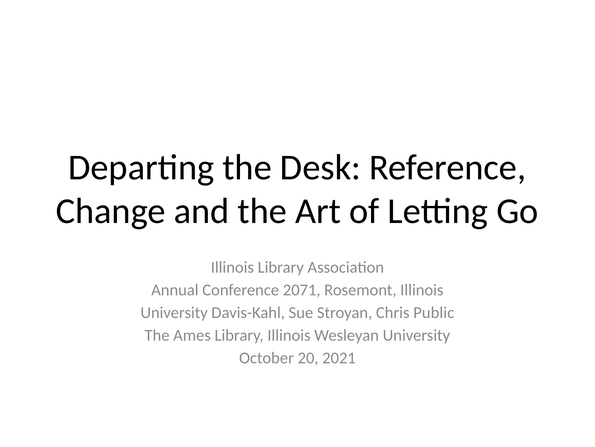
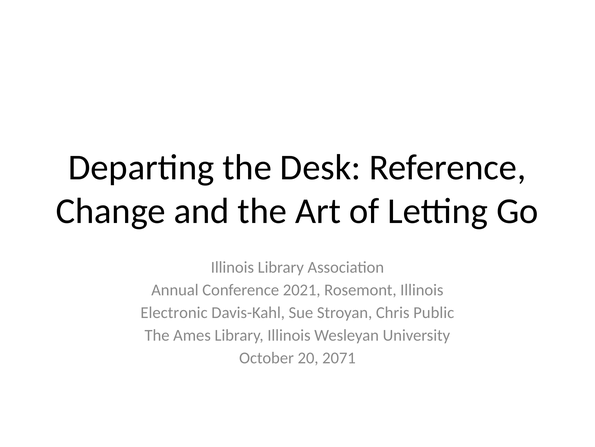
2071: 2071 -> 2021 (302, 290)
University: University -> Electronic (174, 312)
2021: 2021 -> 2071 (339, 357)
